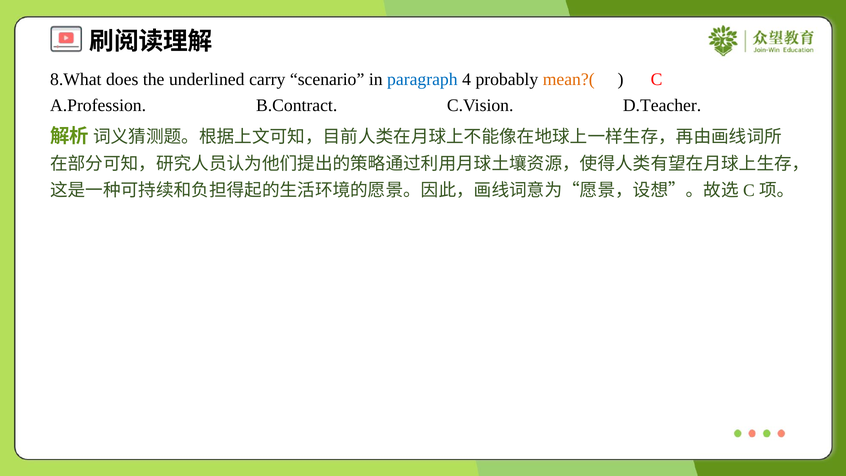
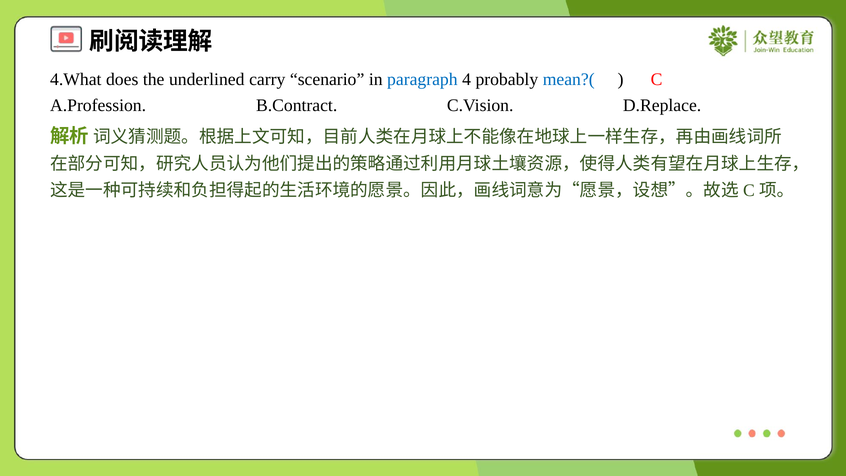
8.What: 8.What -> 4.What (76, 79)
mean?( colour: orange -> blue (569, 79)
D.Teacher: D.Teacher -> D.Replace (662, 105)
